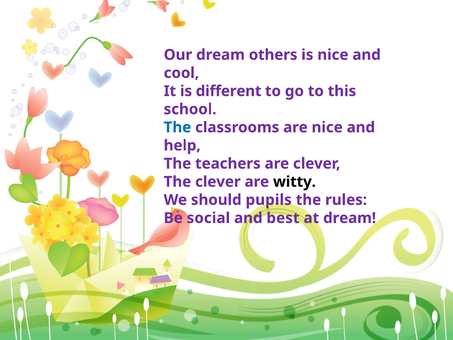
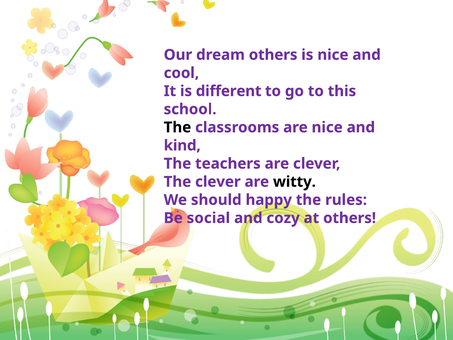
The colour: blue -> black (177, 127)
help: help -> kind (182, 145)
pupils: pupils -> happy (269, 200)
best: best -> cozy (283, 218)
at dream: dream -> others (350, 218)
